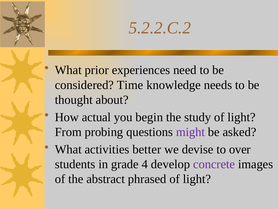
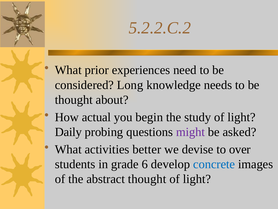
Time: Time -> Long (130, 85)
From: From -> Daily (68, 132)
4: 4 -> 6 (145, 164)
concrete colour: purple -> blue (214, 164)
abstract phrased: phrased -> thought (147, 179)
